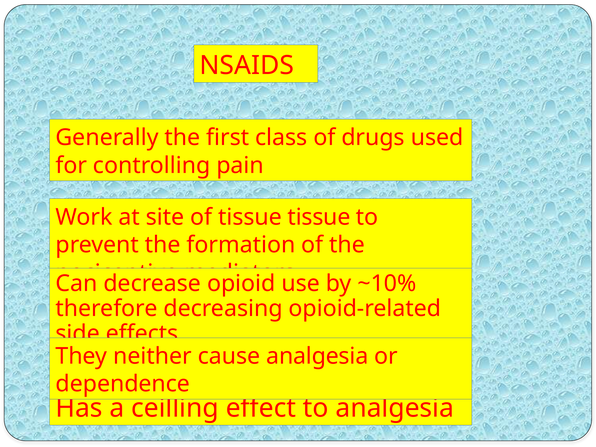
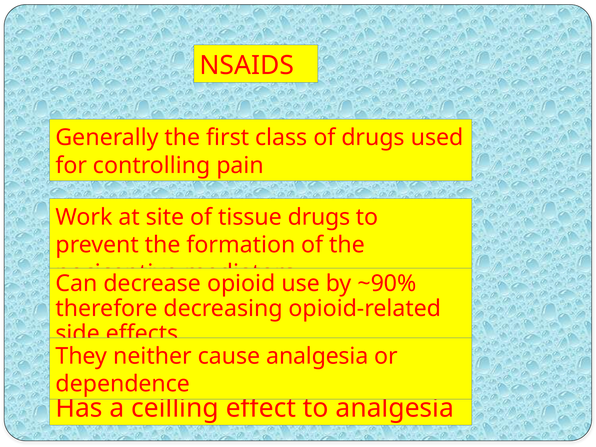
tissue tissue: tissue -> drugs (319, 217)
~10%: ~10% -> ~90% (387, 284)
